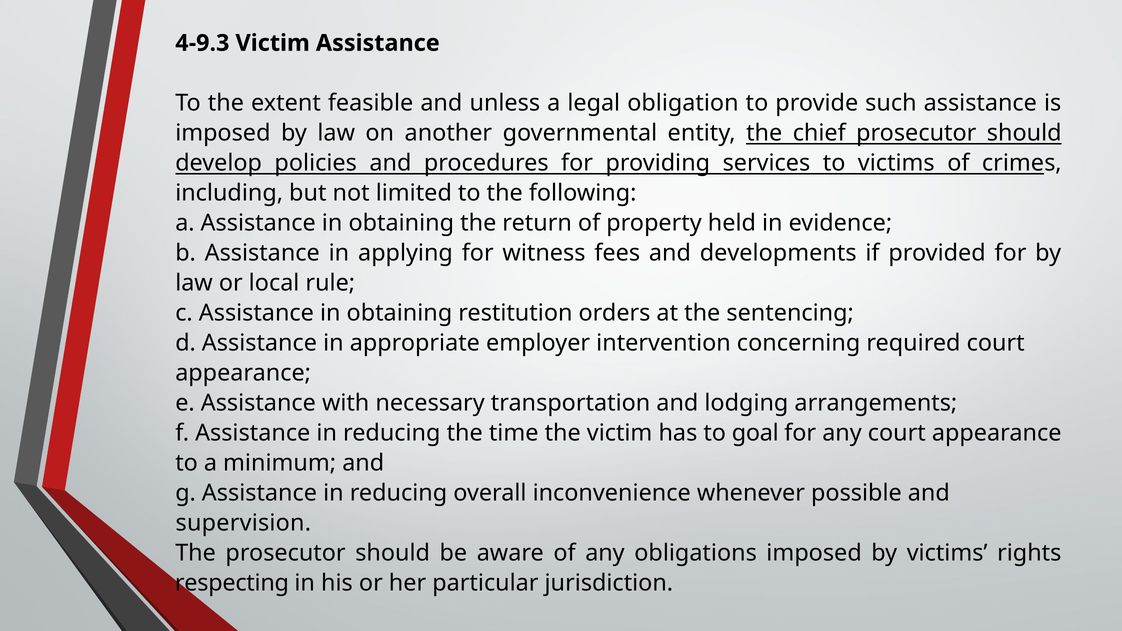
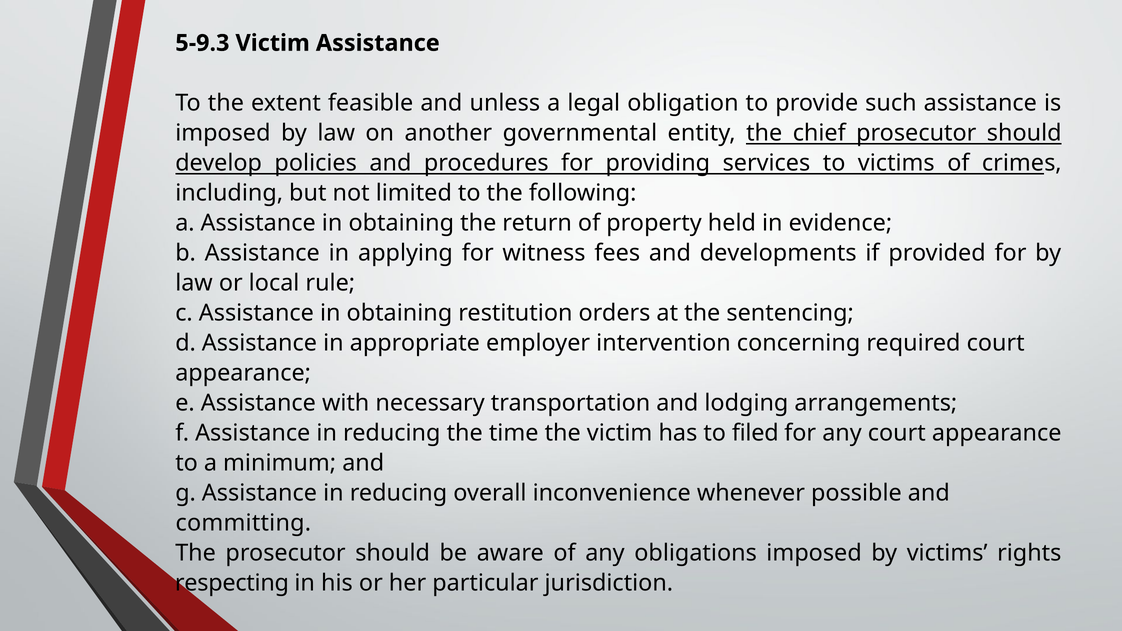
4-9.3: 4-9.3 -> 5-9.3 (202, 43)
goal: goal -> filed (755, 433)
supervision: supervision -> committing (243, 523)
